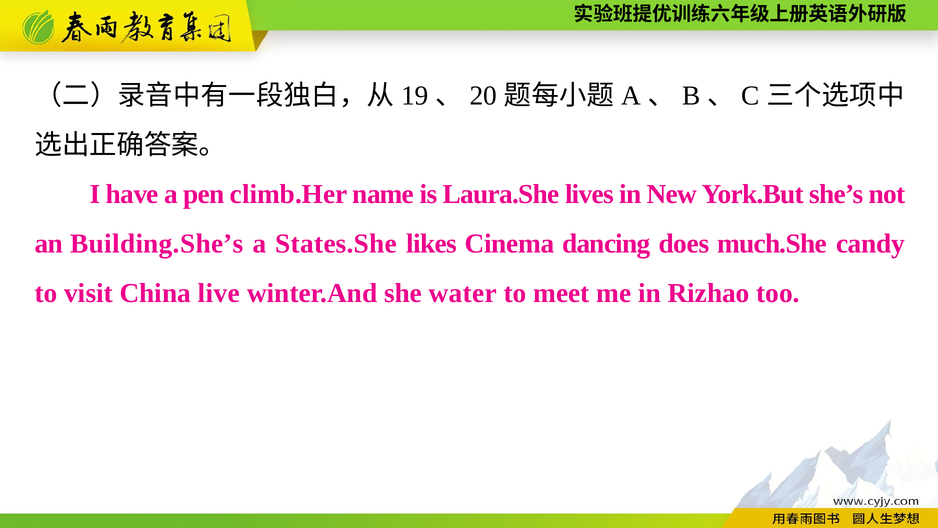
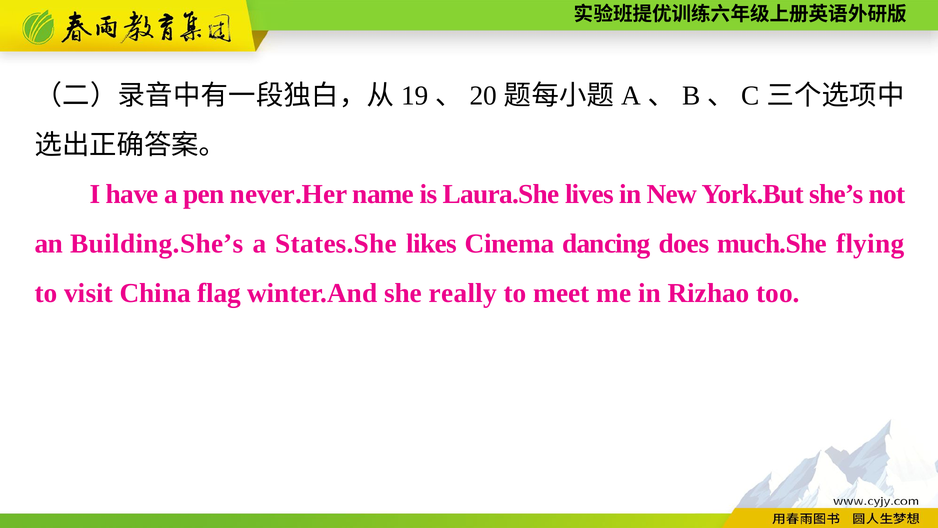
climb.Her: climb.Her -> never.Her (289, 194)
candy: candy -> flying (870, 244)
live: live -> flag (219, 293)
water: water -> really (463, 293)
